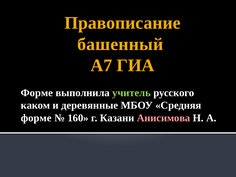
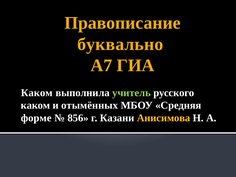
башенный: башенный -> буквально (120, 44)
Форме: Форме -> Каком (37, 93)
деревянные: деревянные -> отымённых (90, 105)
160: 160 -> 856 (78, 118)
Анисимова colour: pink -> yellow (164, 118)
